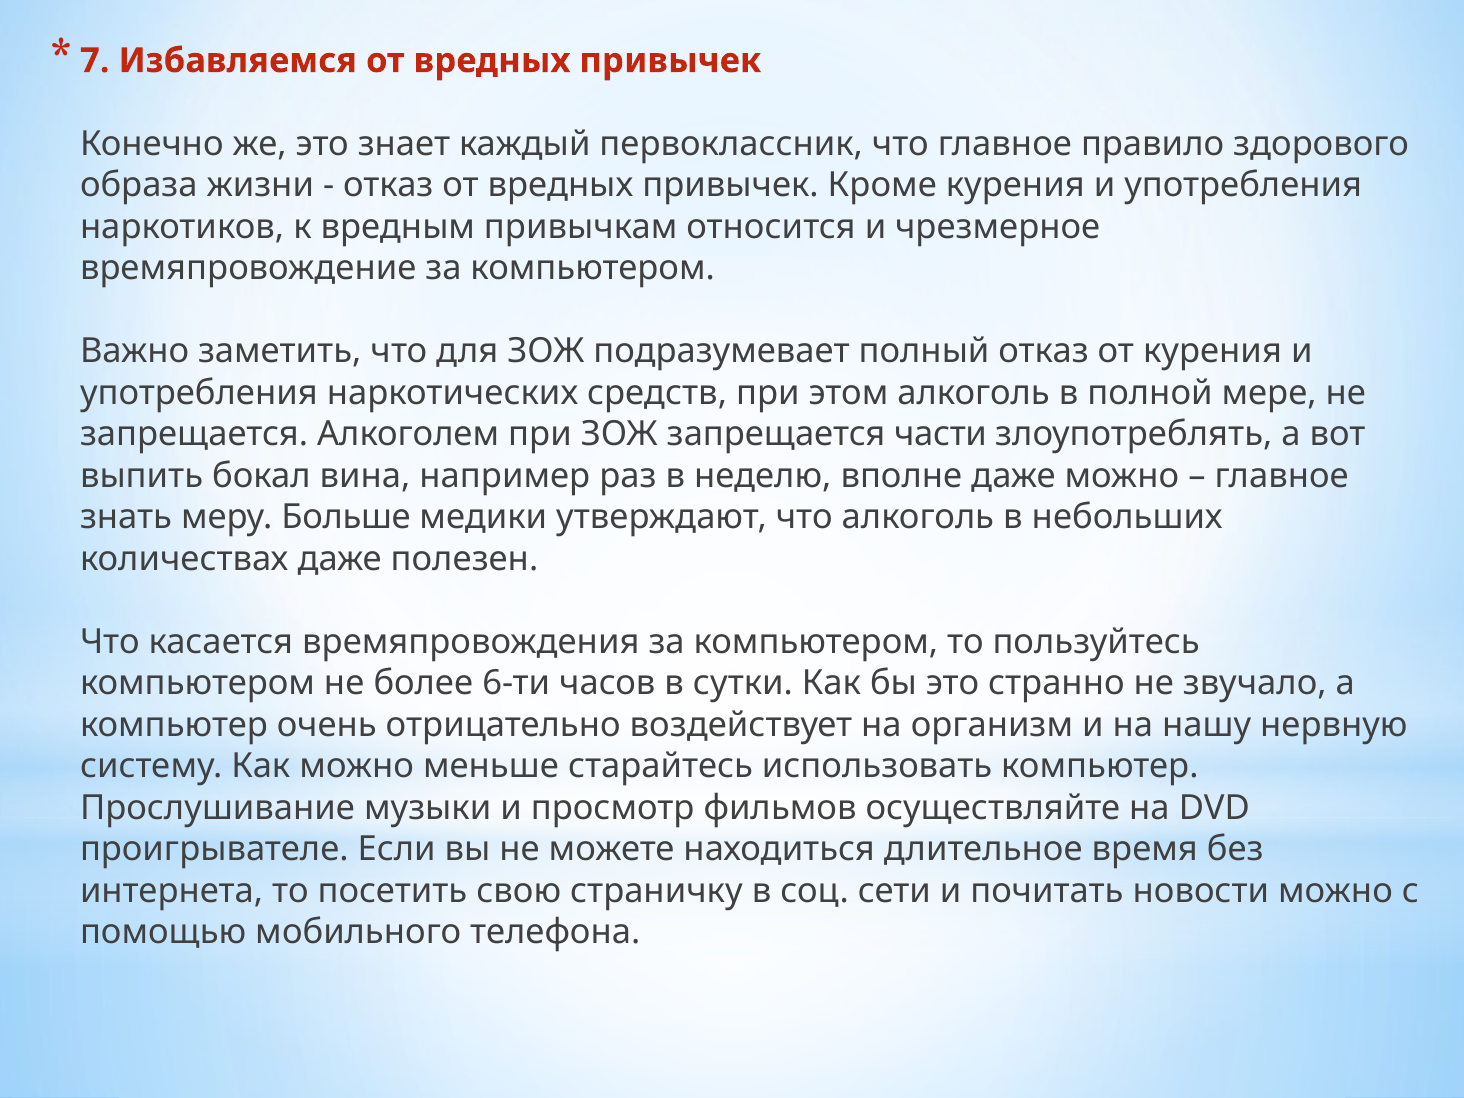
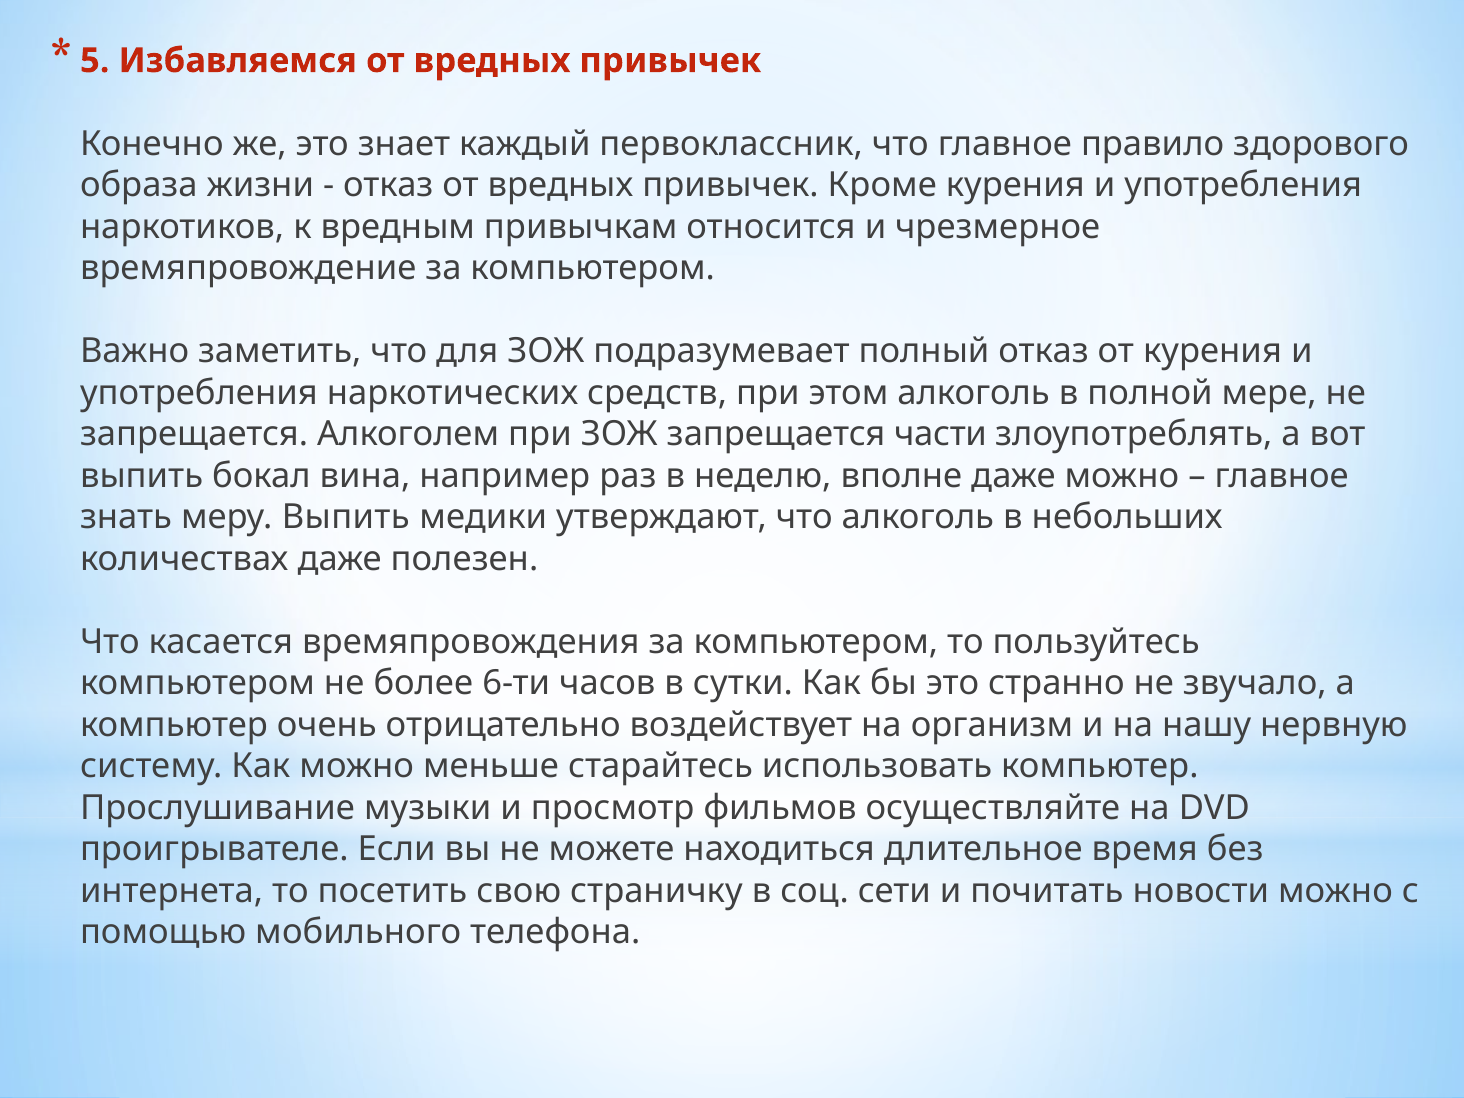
7: 7 -> 5 (95, 61)
меру Больше: Больше -> Выпить (346, 517)
